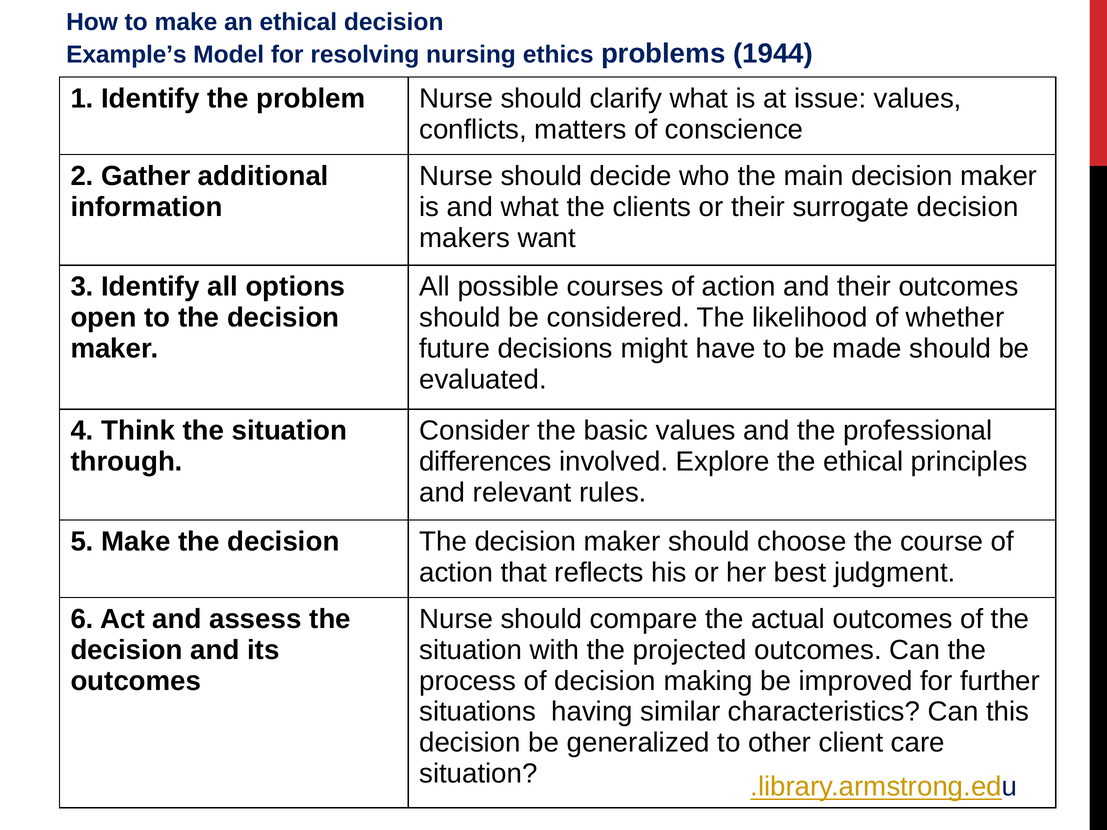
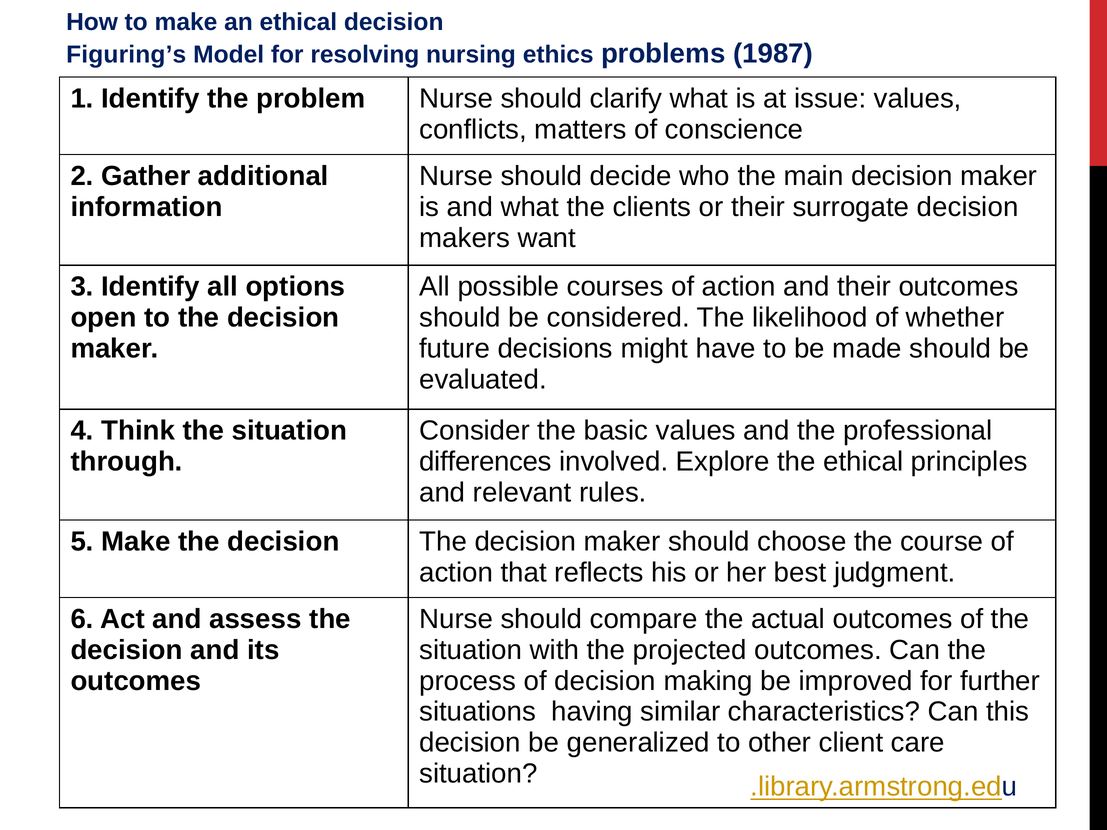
Example’s: Example’s -> Figuring’s (126, 55)
1944: 1944 -> 1987 (773, 53)
